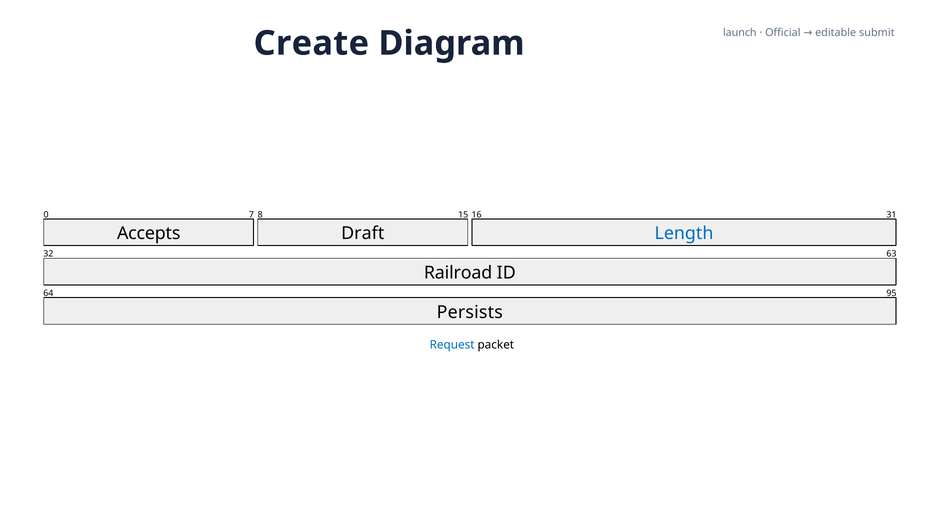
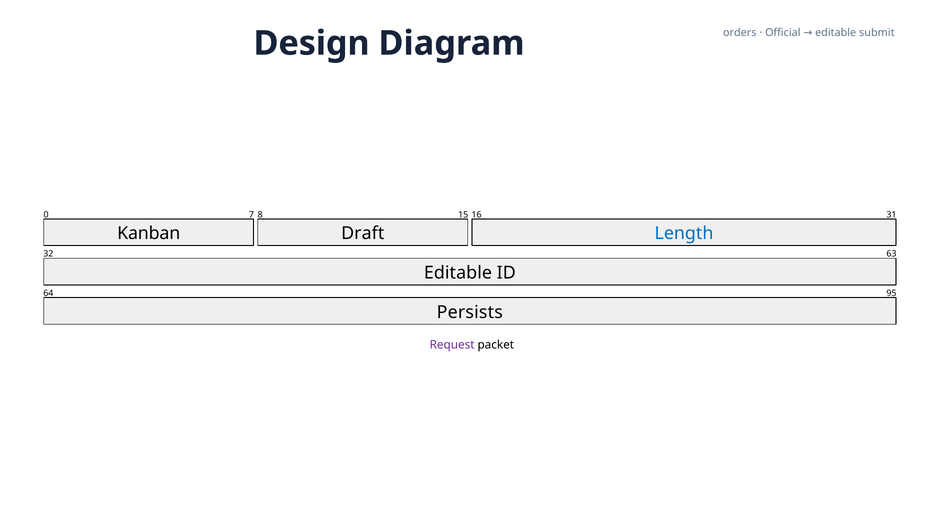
launch: launch -> orders (740, 33)
Create: Create -> Design (312, 43)
Accepts: Accepts -> Kanban (149, 233)
Railroad: Railroad -> Editable (458, 273)
Request colour: blue -> purple (452, 345)
